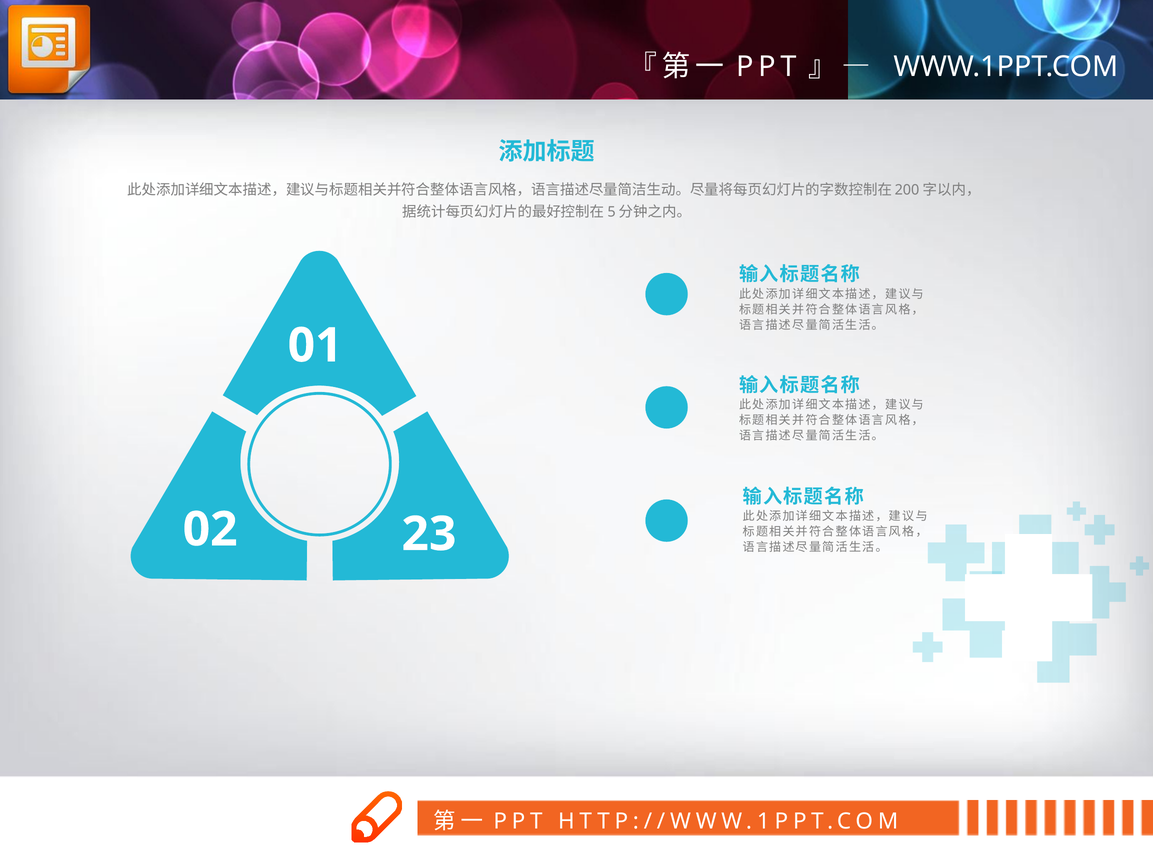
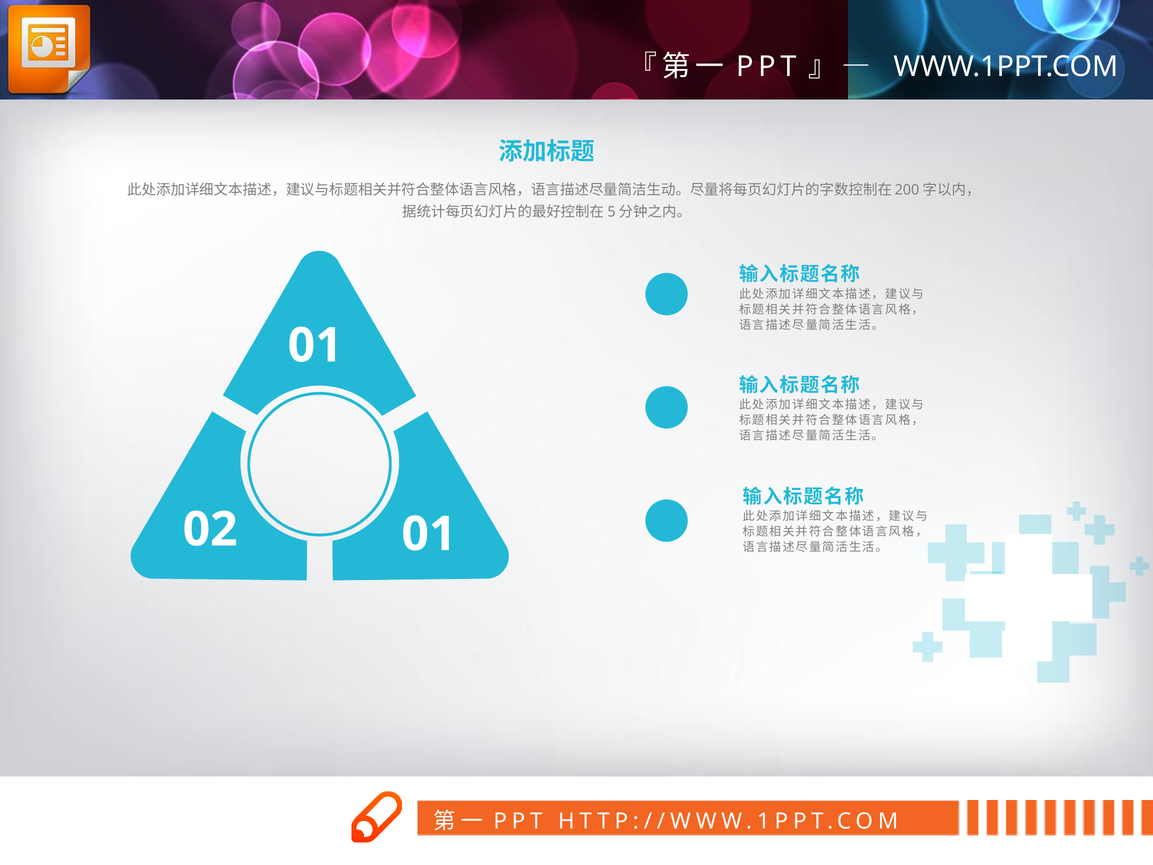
02 23: 23 -> 01 (429, 534)
